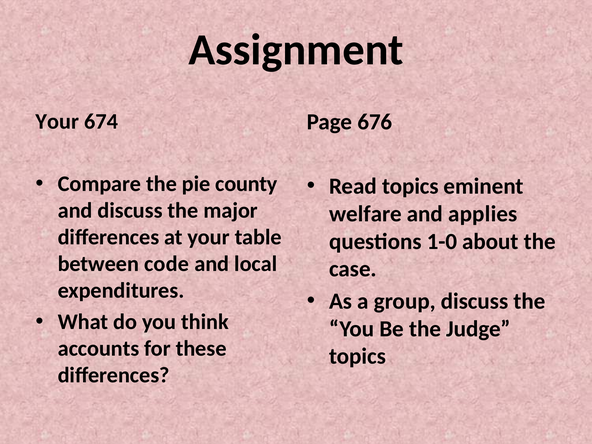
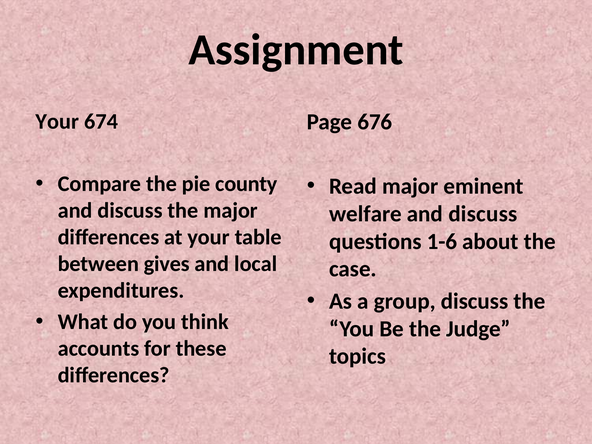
Read topics: topics -> major (410, 186)
applies: applies -> discuss (483, 214)
1-0: 1-0 -> 1-6 (442, 241)
code: code -> gives (167, 264)
